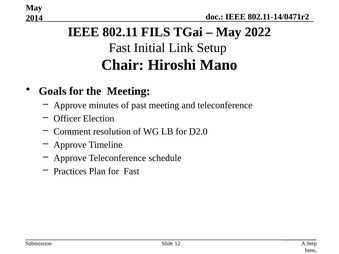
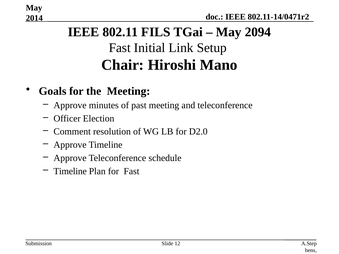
2022: 2022 -> 2094 (258, 32)
Practices: Practices -> Timeline (70, 171)
